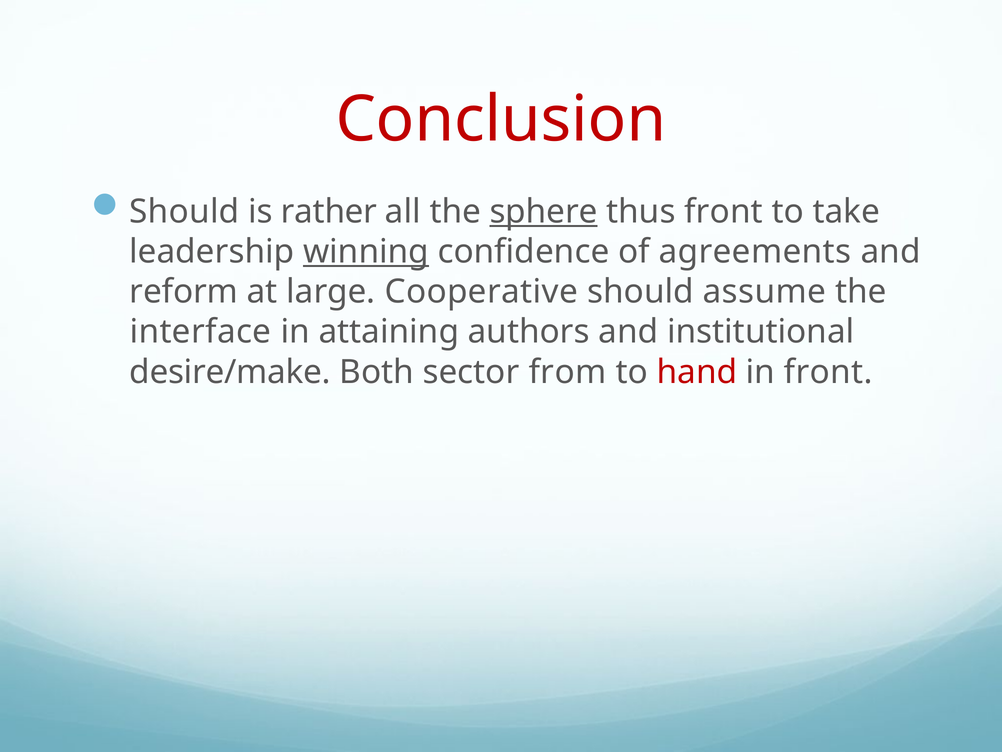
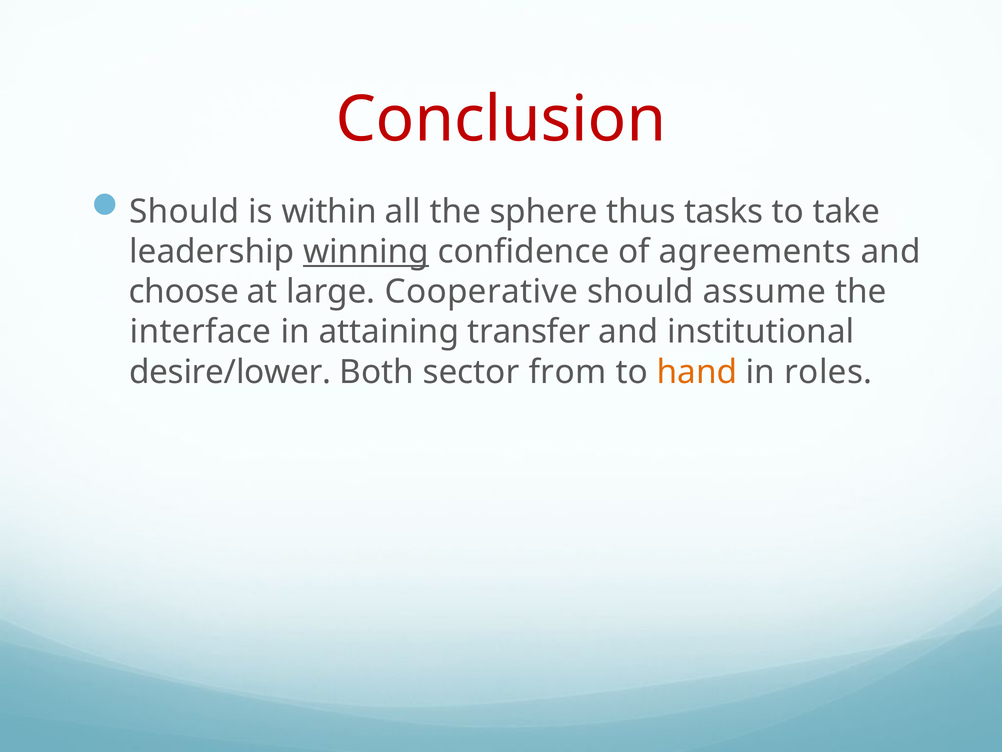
rather: rather -> within (329, 211)
sphere underline: present -> none (544, 211)
thus front: front -> tasks (724, 211)
reform: reform -> choose (184, 292)
authors: authors -> transfer (529, 332)
desire/make: desire/make -> desire/lower (230, 372)
hand colour: red -> orange (697, 372)
in front: front -> roles (828, 372)
